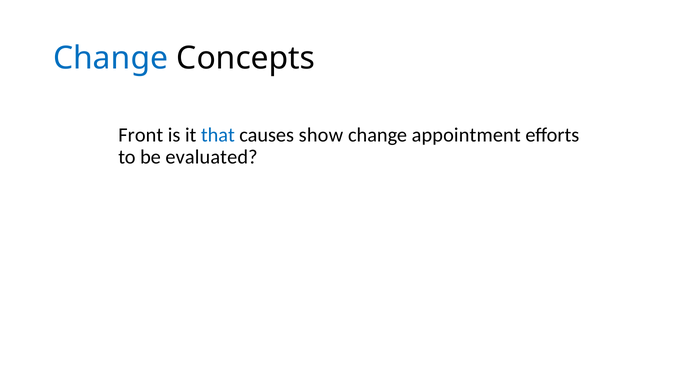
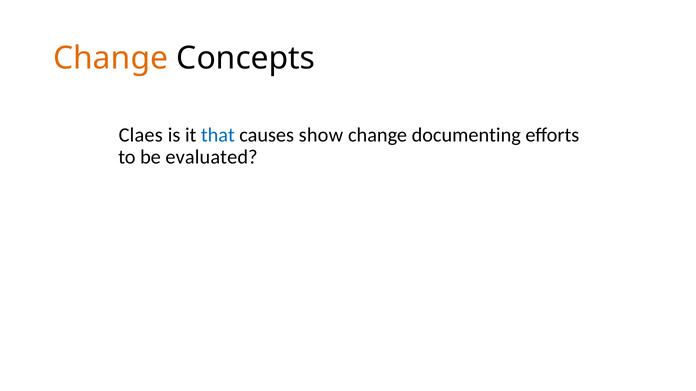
Change colour: blue -> orange (111, 58)
Front: Front -> Claes (141, 135)
appointment: appointment -> documenting (466, 135)
